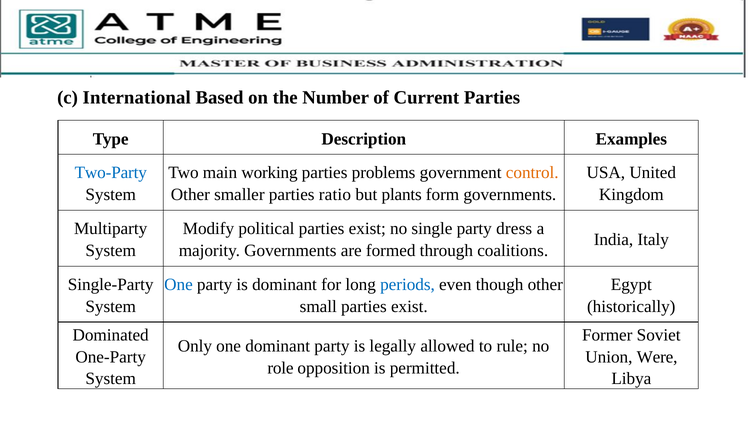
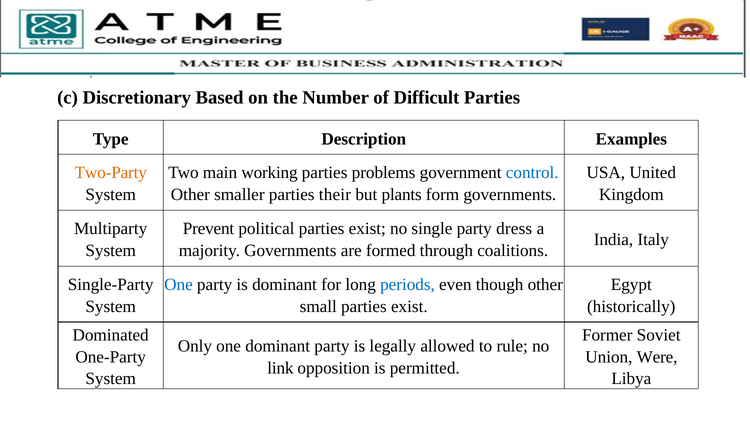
International: International -> Discretionary (137, 98)
Current: Current -> Difficult (426, 98)
Two-Party colour: blue -> orange (111, 173)
control colour: orange -> blue (532, 173)
ratio: ratio -> their (335, 195)
Modify: Modify -> Prevent (209, 229)
role: role -> link (280, 368)
